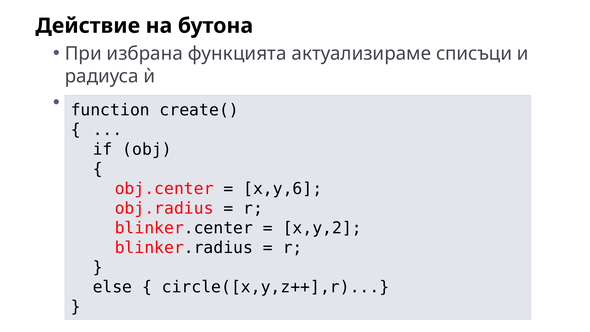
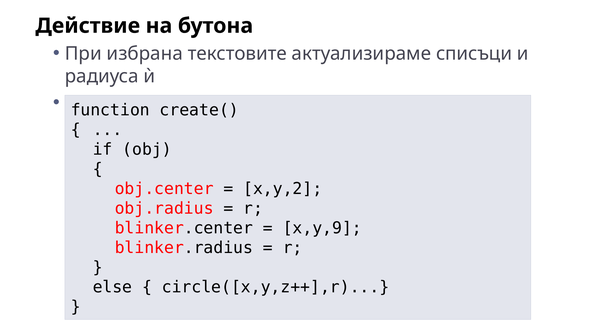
функцията: функцията -> текстовите (237, 54)
x,y,6: x,y,6 -> x,y,2 (283, 189)
x,y,2: x,y,2 -> x,y,9 (322, 228)
